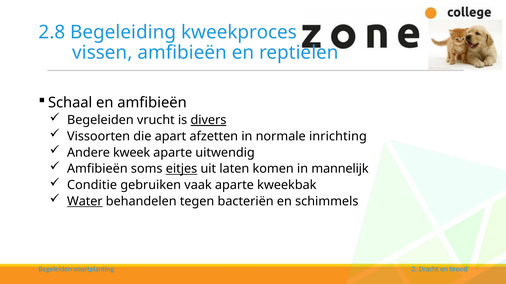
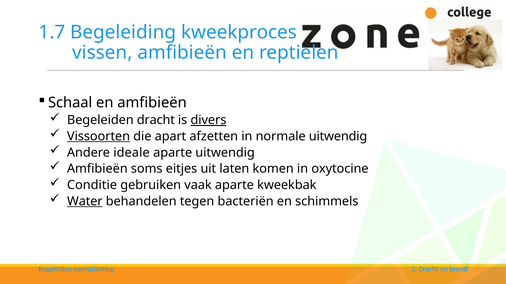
2.8: 2.8 -> 1.7 (52, 32)
Begeleiden vrucht: vrucht -> dracht (156, 120)
Vissoorten underline: none -> present (99, 137)
normale inrichting: inrichting -> uitwendig (338, 137)
kweek: kweek -> ideale (132, 153)
eitjes underline: present -> none (182, 169)
mannelijk: mannelijk -> oxytocine (340, 169)
